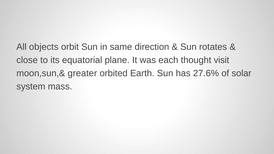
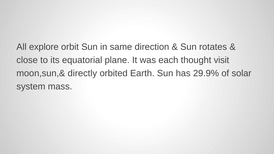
objects: objects -> explore (44, 47)
greater: greater -> directly (82, 73)
27.6%: 27.6% -> 29.9% (206, 73)
